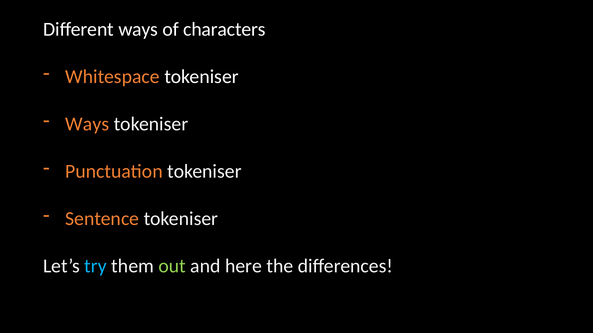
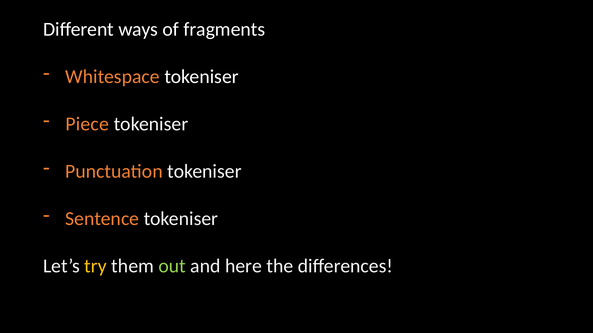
characters: characters -> fragments (224, 29)
Ways: Ways -> Piece (87, 124)
try colour: light blue -> yellow (96, 266)
